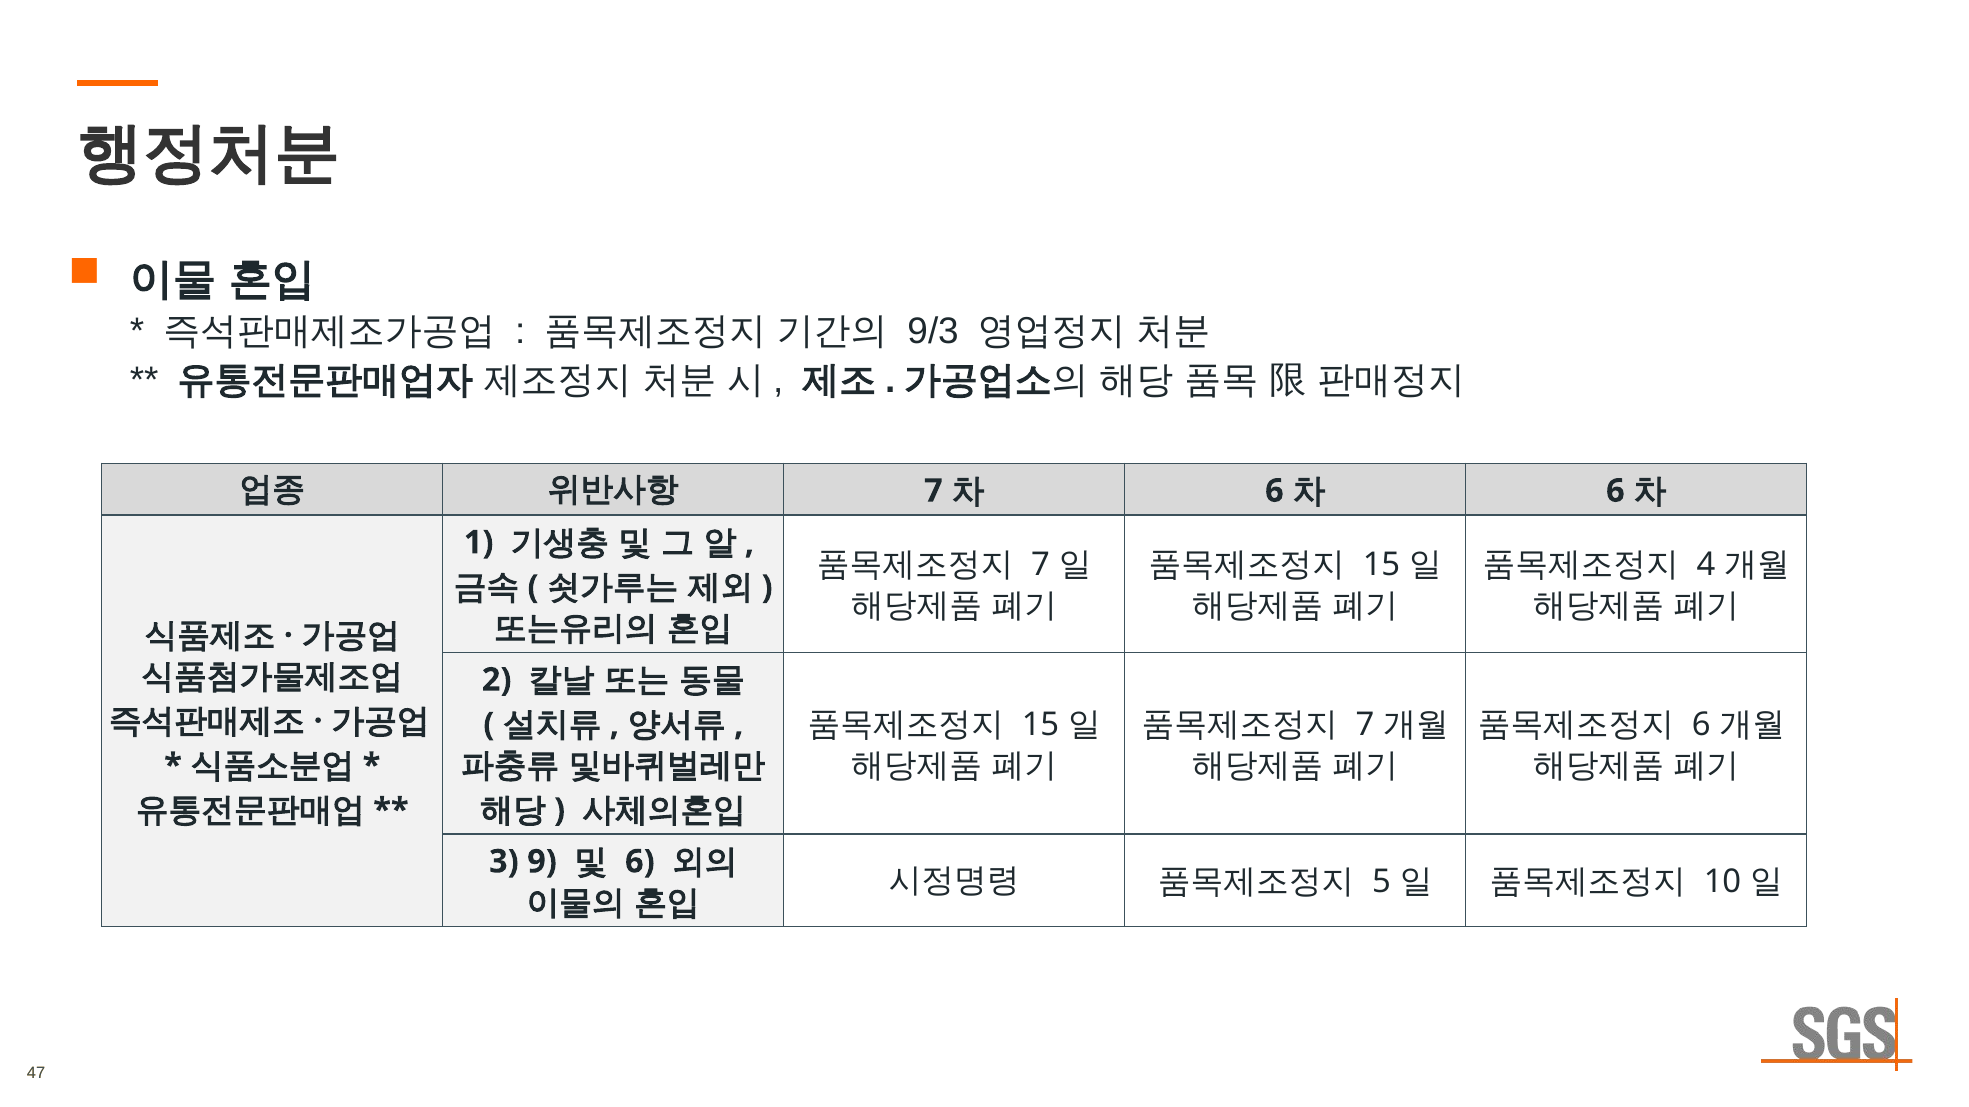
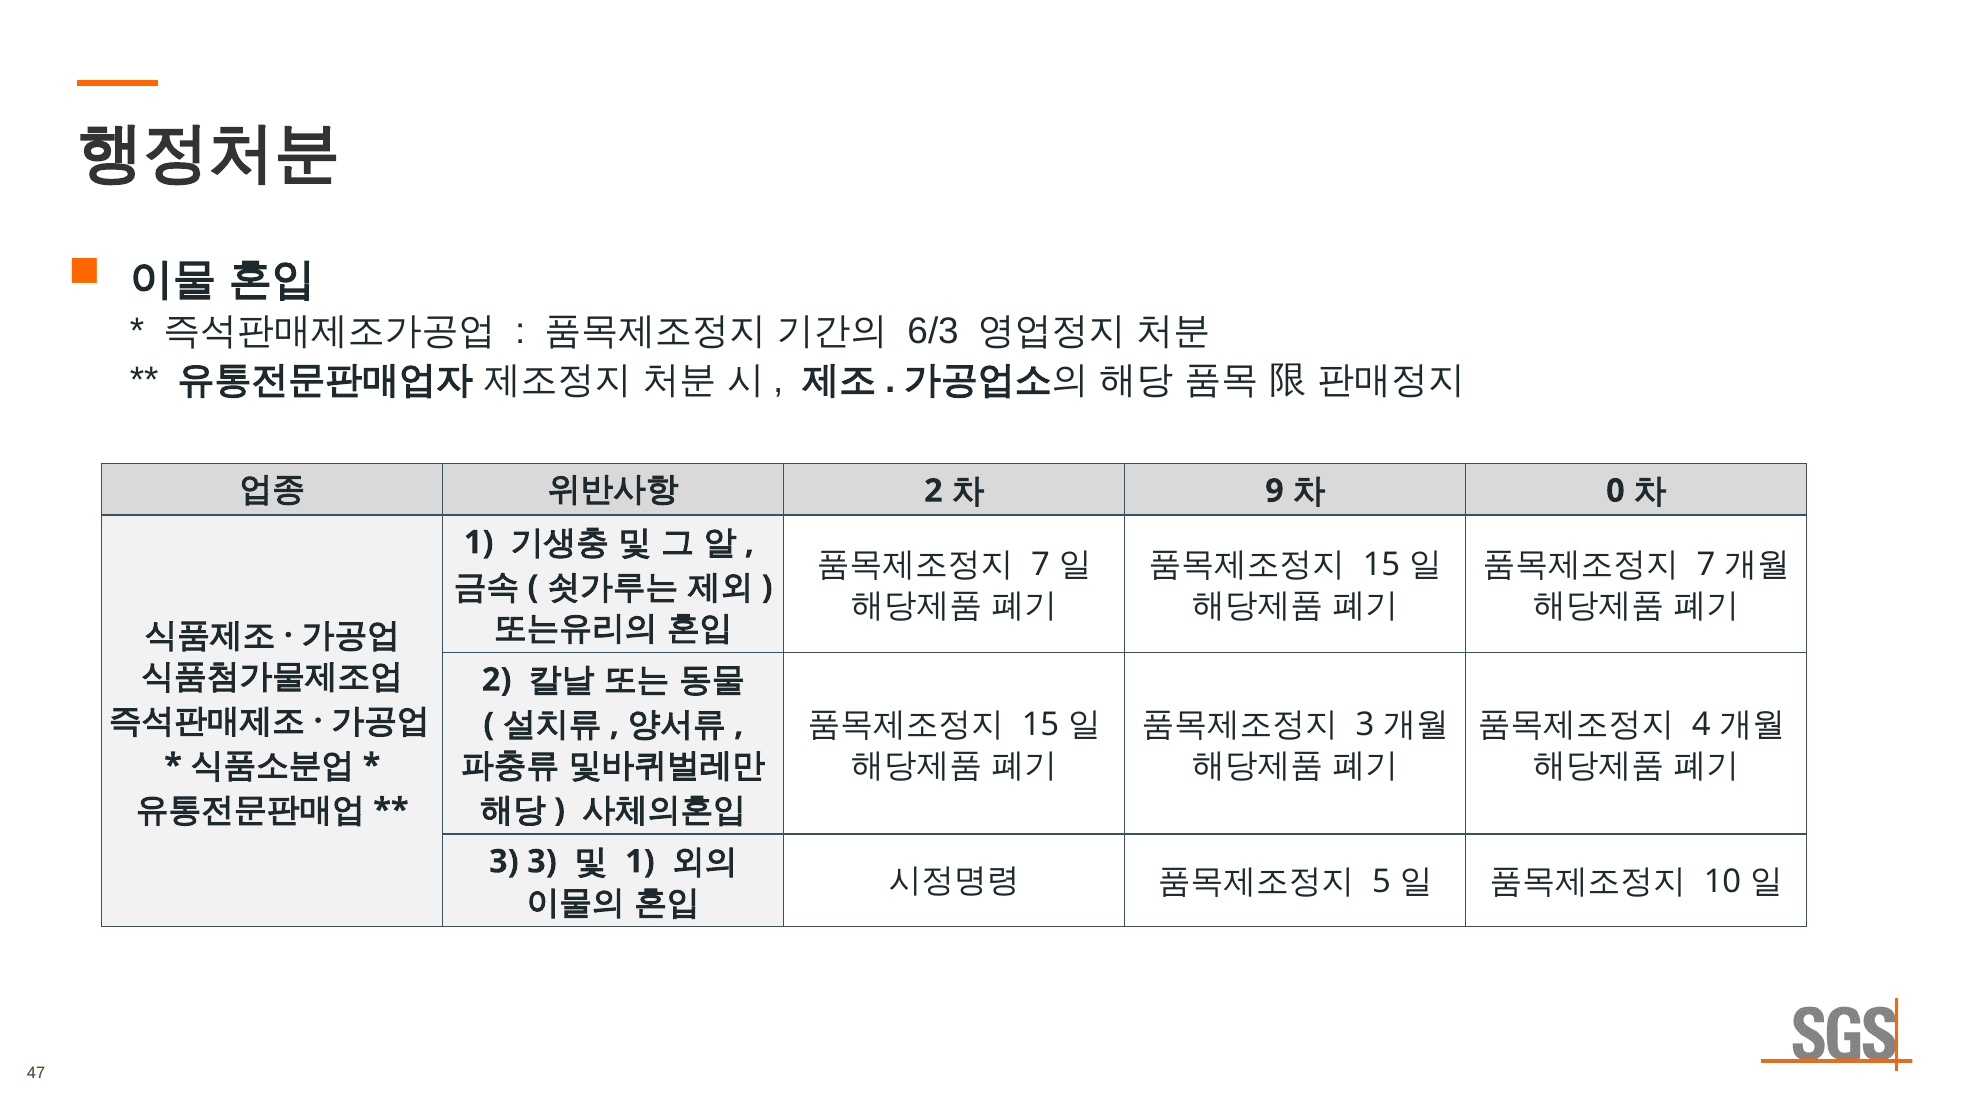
9/3: 9/3 -> 6/3 (933, 331)
7: 7 -> 2 (933, 491)
6: 6 -> 9 (1274, 491)
6: 6 -> 0 (1615, 491)
4: 4 -> 7 (1706, 565)
7: 7 -> 3 (1365, 725)
6: 6 -> 4 (1701, 725)
3 9: 9 -> 3 (542, 862)
6: 6 -> 1 (640, 862)
